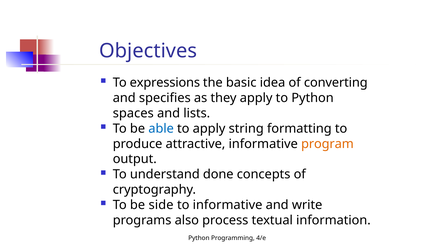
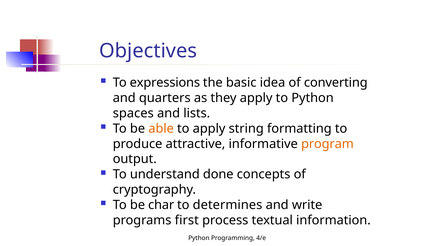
specifies: specifies -> quarters (165, 98)
able colour: blue -> orange (161, 129)
side: side -> char (161, 205)
to informative: informative -> determines (228, 205)
also: also -> first (187, 221)
